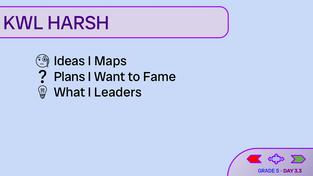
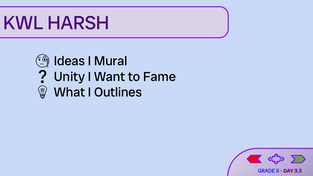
Maps: Maps -> Mural (111, 61)
Plans: Plans -> Unity (69, 77)
Leaders: Leaders -> Outlines (118, 92)
